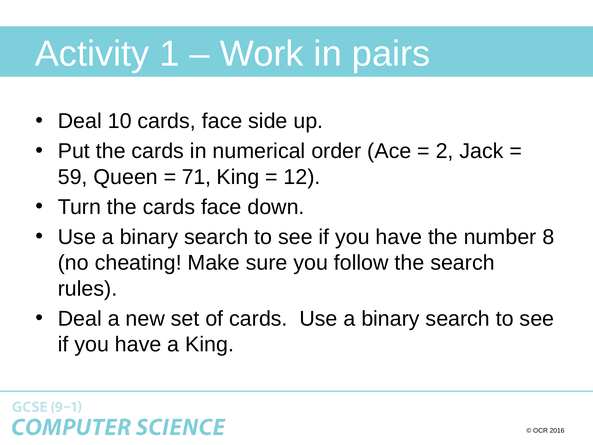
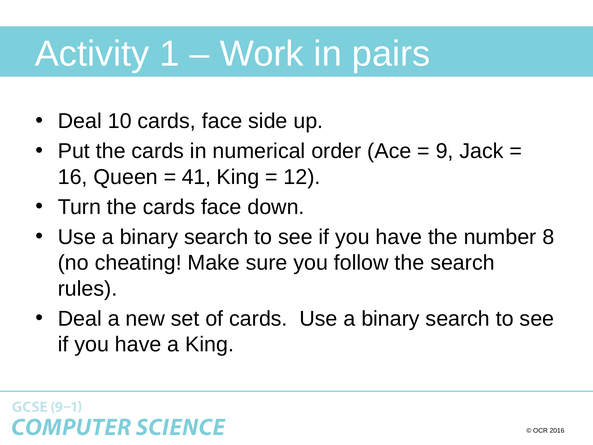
2: 2 -> 9 (445, 151)
59: 59 -> 16 (73, 177)
71: 71 -> 41 (196, 177)
